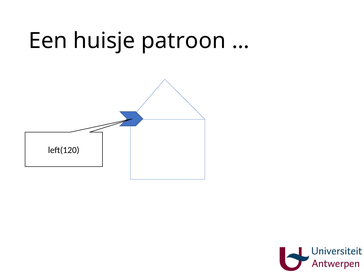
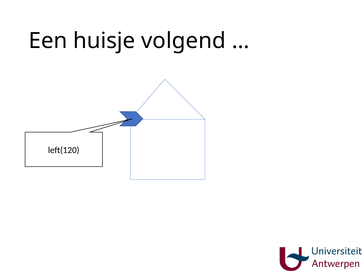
patroon: patroon -> volgend (183, 41)
